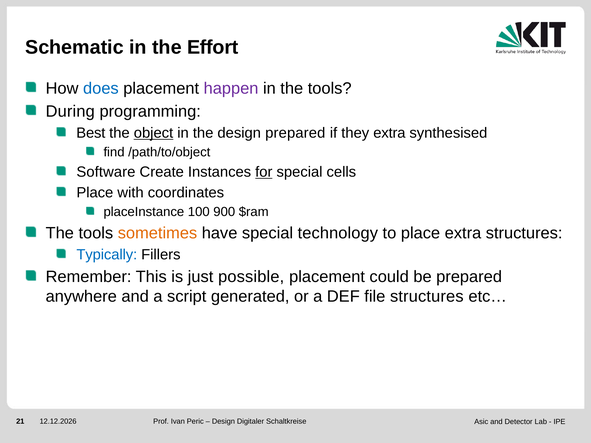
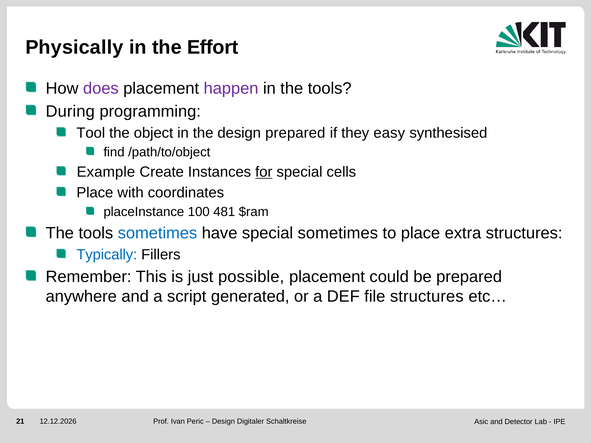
Schematic: Schematic -> Physically (74, 47)
does colour: blue -> purple (101, 88)
Best: Best -> Tool (91, 133)
object underline: present -> none (153, 133)
they extra: extra -> easy (389, 133)
Software: Software -> Example (106, 172)
900: 900 -> 481 (224, 212)
sometimes colour: orange -> blue (157, 233)
special technology: technology -> sometimes (338, 233)
